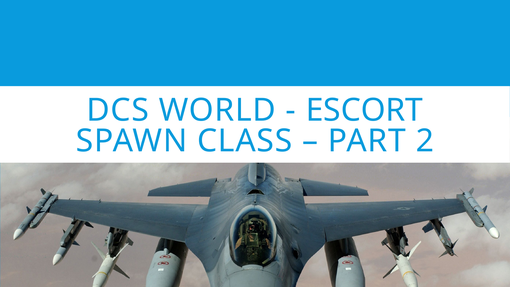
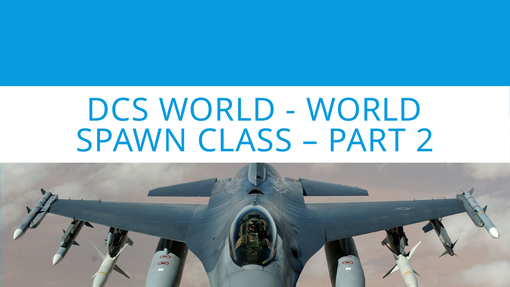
ESCORT: ESCORT -> WORLD (364, 110)
